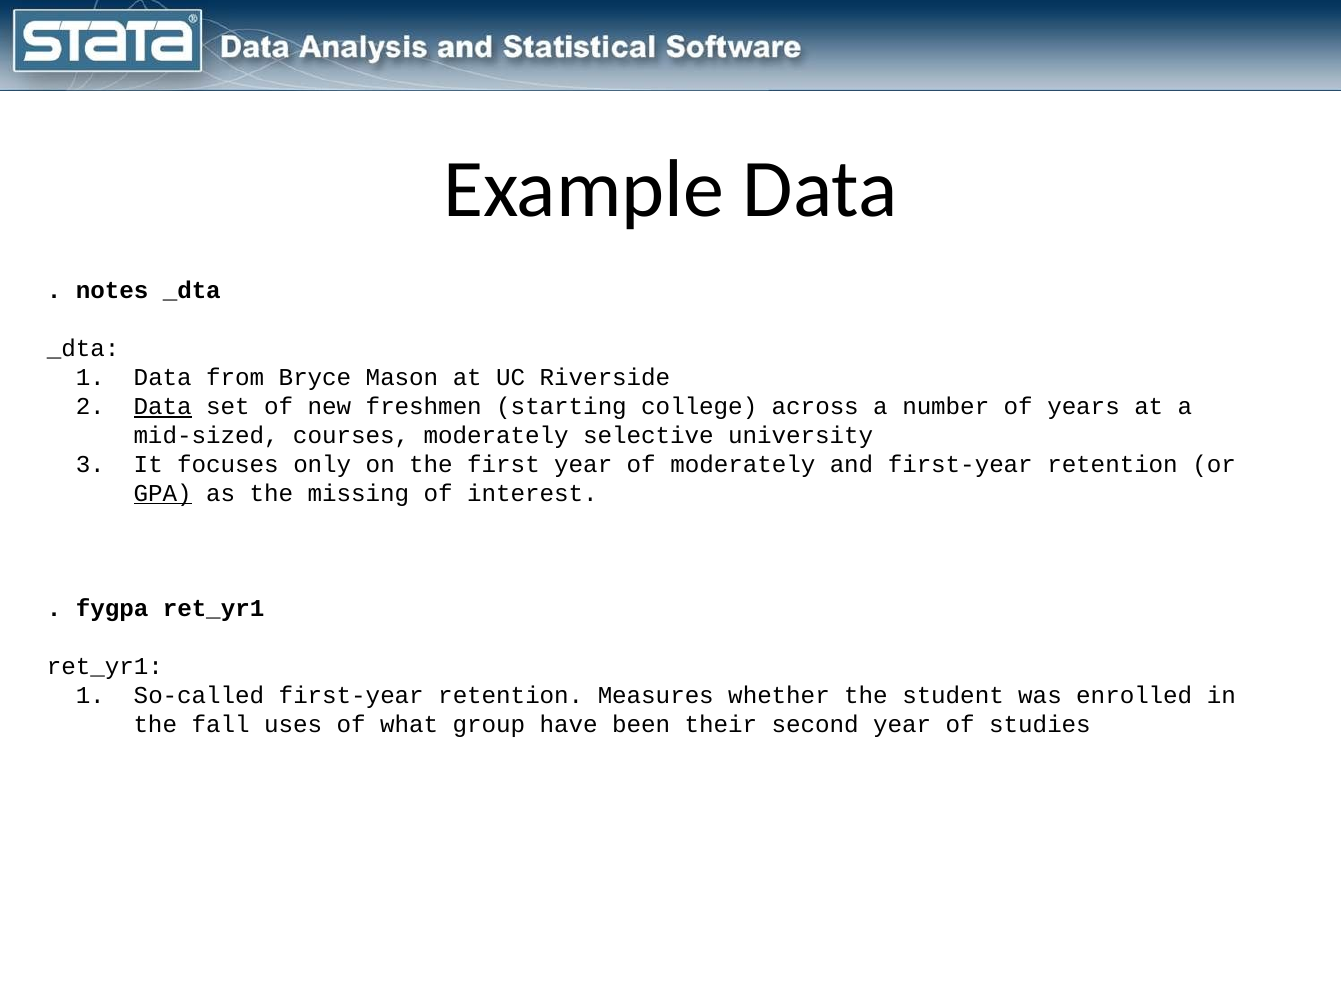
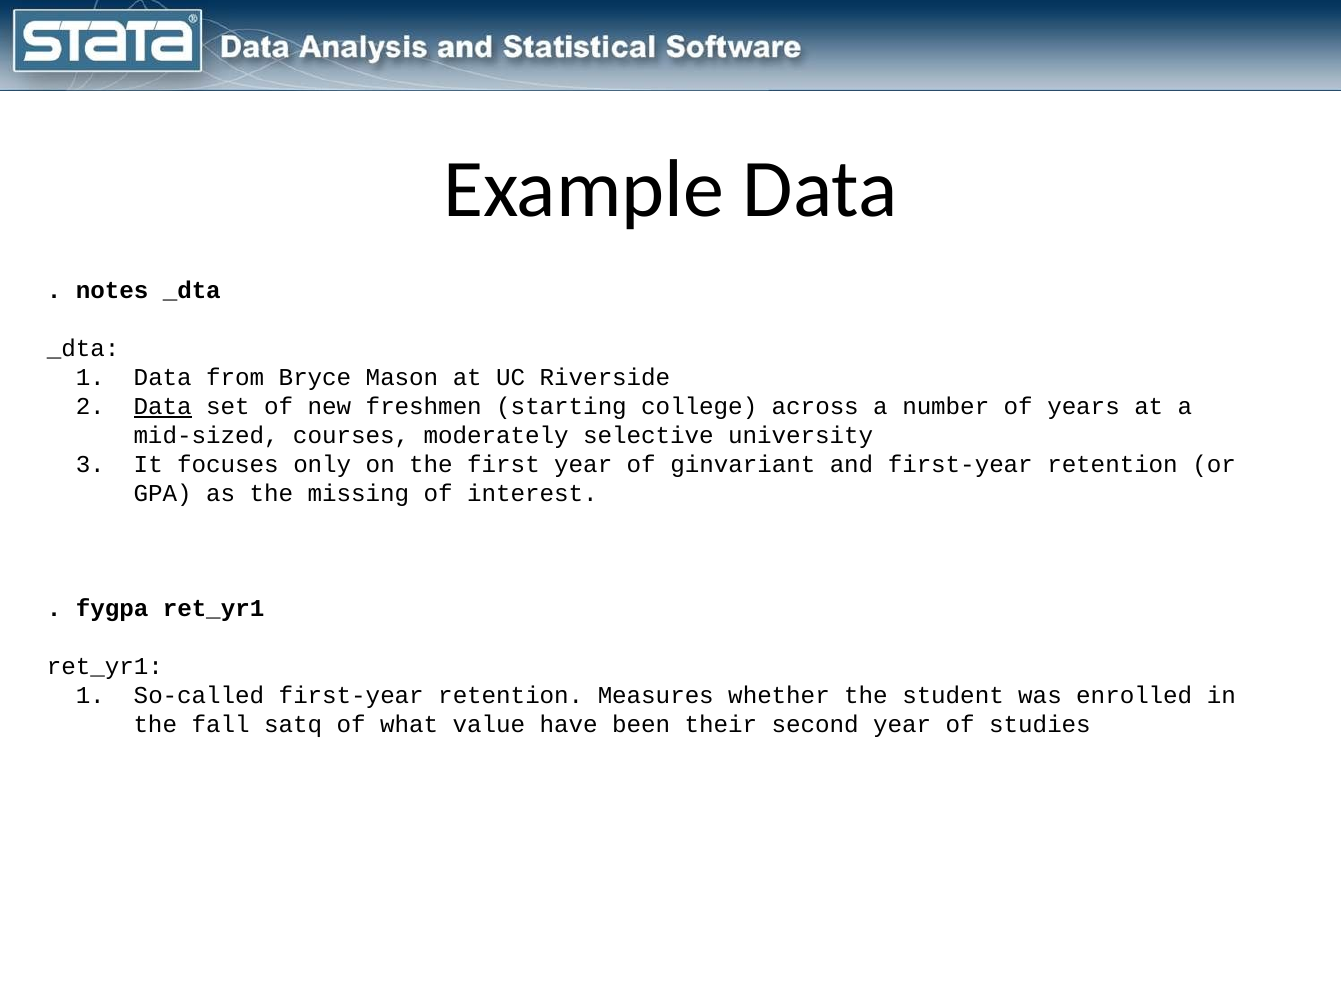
of moderately: moderately -> ginvariant (743, 465)
GPA underline: present -> none (163, 494)
uses: uses -> satq (293, 725)
group: group -> value (489, 725)
